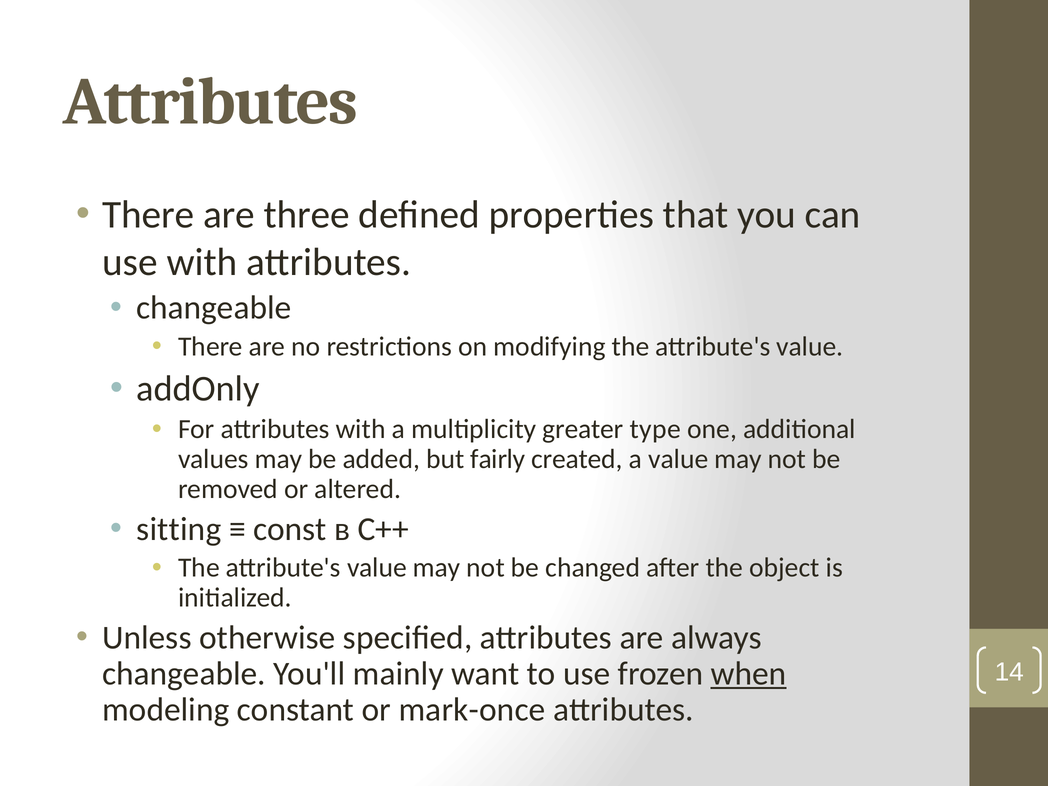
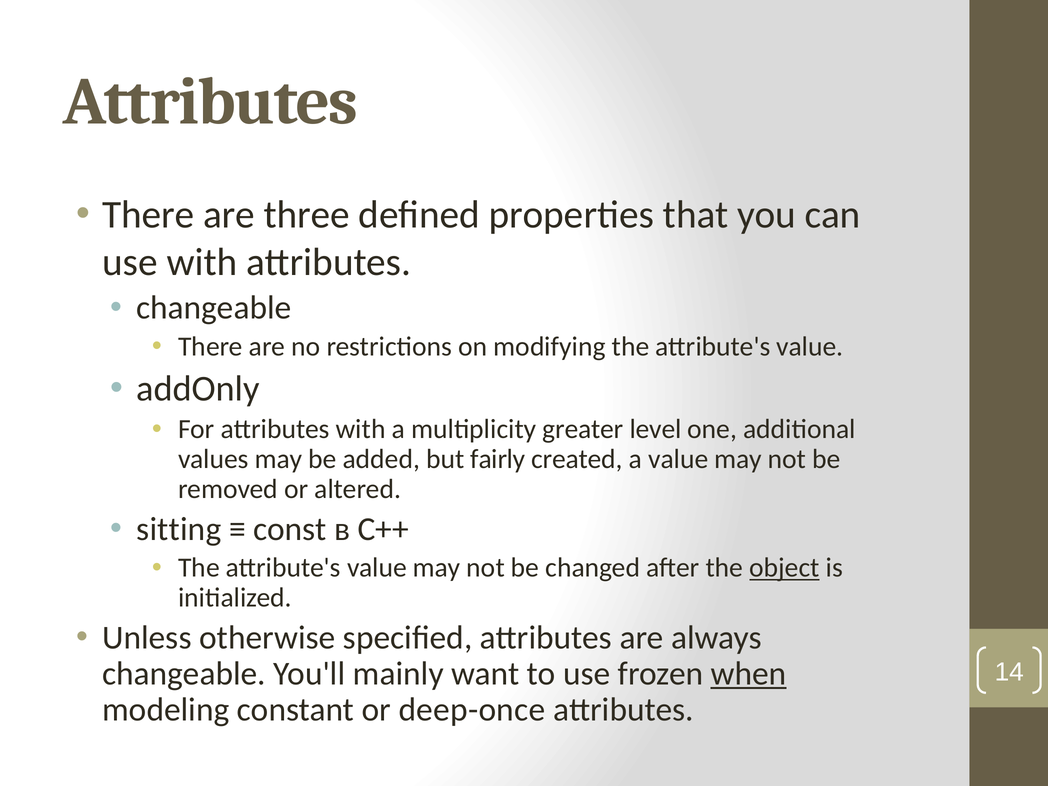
type: type -> level (656, 429)
object underline: none -> present (784, 568)
mark-once: mark-once -> deep-once (472, 710)
